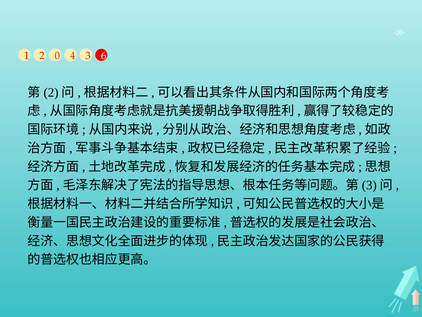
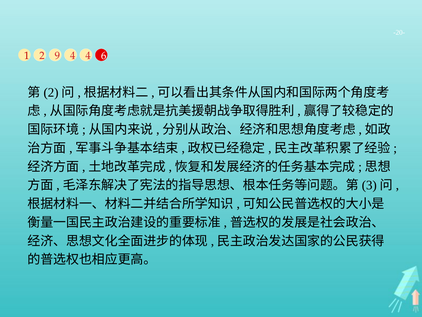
0: 0 -> 9 (58, 56)
4 3: 3 -> 4 (88, 56)
